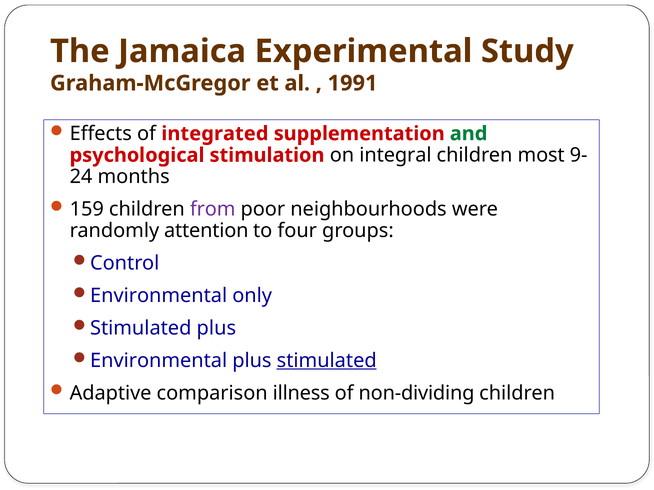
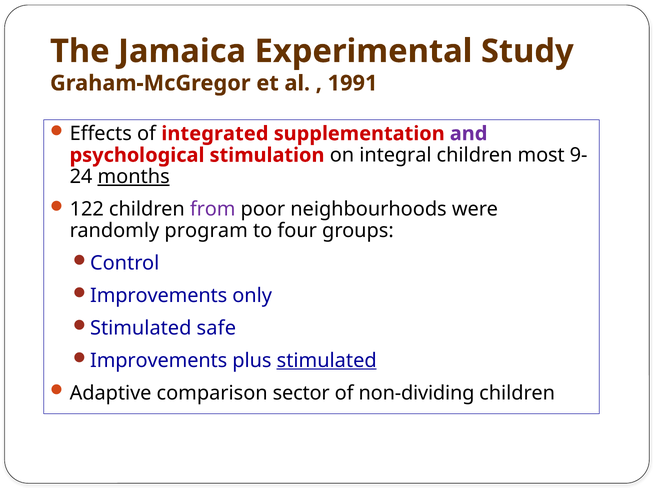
and colour: green -> purple (469, 134)
months underline: none -> present (134, 177)
159: 159 -> 122 (87, 209)
attention: attention -> program (206, 231)
Environmental: Environmental -> Improvements (159, 296)
Stimulated plus: plus -> safe (216, 328)
Environmental: Environmental -> Improvements (159, 361)
illness: illness -> sector (301, 393)
